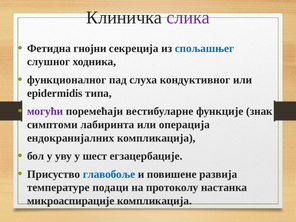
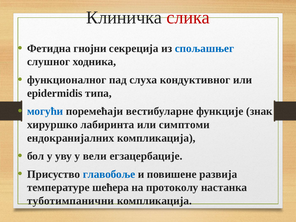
слика colour: purple -> red (188, 18)
могући colour: purple -> blue (45, 111)
симптоми: симптоми -> хируршко (52, 125)
операција: операција -> симптоми (184, 125)
шест: шест -> вели (95, 156)
подаци: подаци -> шећера (111, 187)
микроаспирације: микроаспирације -> туботимпанични (71, 201)
